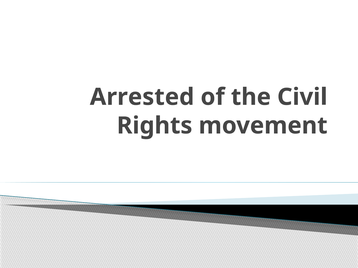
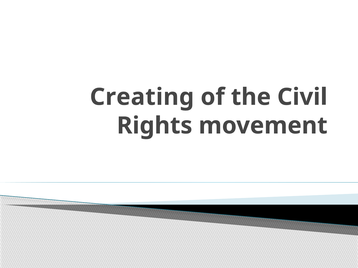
Arrested: Arrested -> Creating (142, 97)
